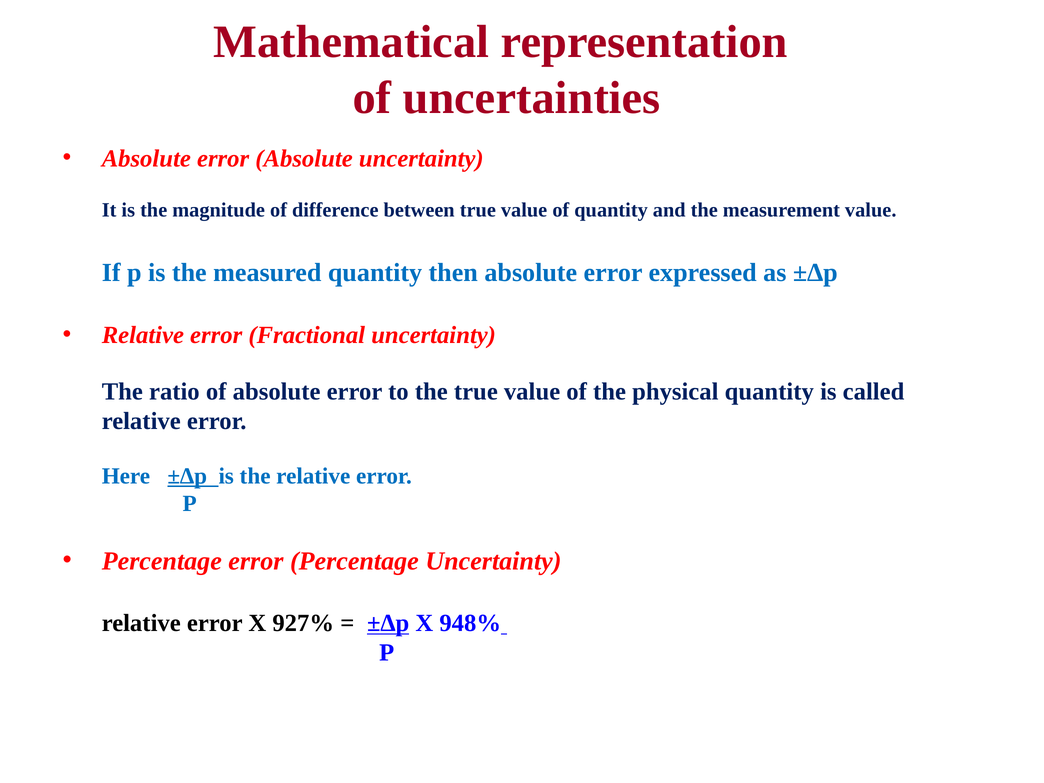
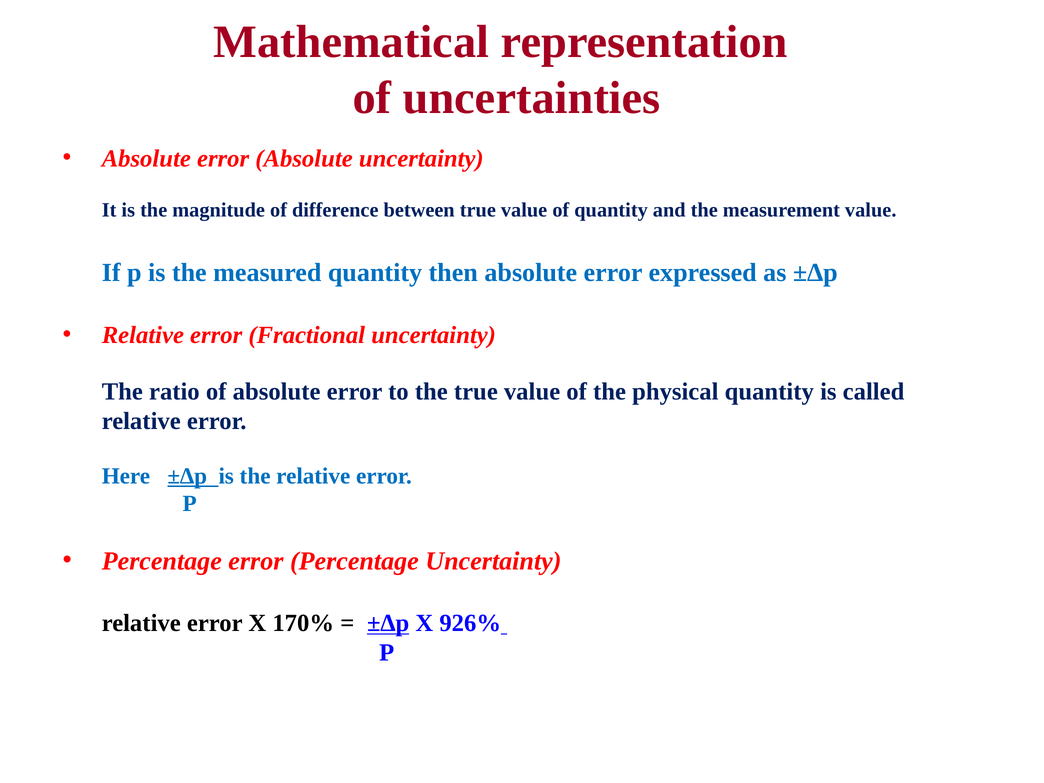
927%: 927% -> 170% (303, 623)
948%: 948% -> 926% (470, 623)
